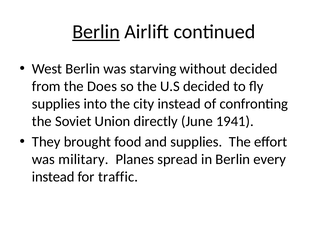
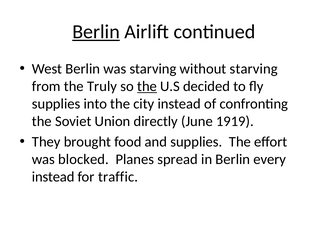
without decided: decided -> starving (254, 69)
Does: Does -> Truly (102, 86)
the underline: none -> present (147, 86)
1941: 1941 -> 1919 (235, 121)
military: military -> blocked (84, 159)
